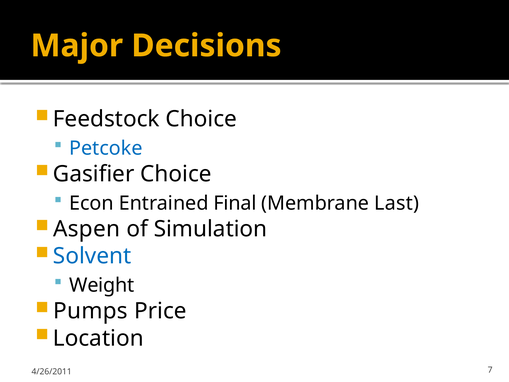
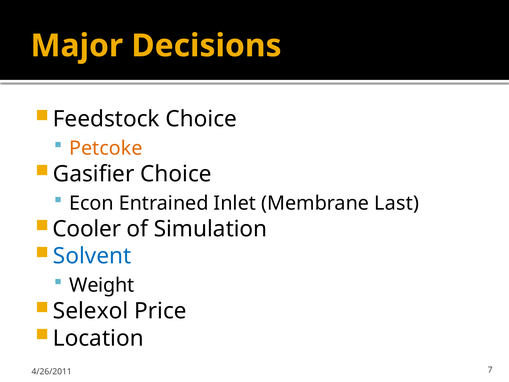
Petcoke colour: blue -> orange (106, 148)
Final: Final -> Inlet (235, 203)
Aspen: Aspen -> Cooler (87, 229)
Pumps: Pumps -> Selexol (91, 311)
